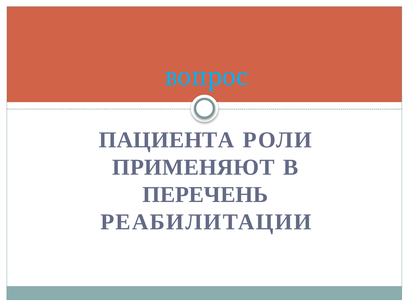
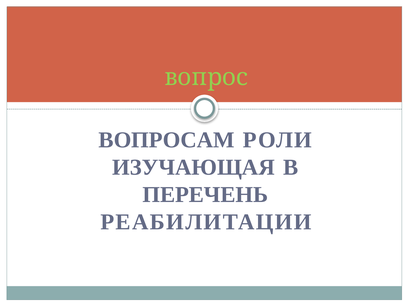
вопрос colour: light blue -> light green (206, 77)
ПАЦИЕНТА: ПАЦИЕНТА -> ВОПРОСАМ (167, 140)
ПРИМЕНЯЮТ: ПРИМЕНЯЮТ -> ИЗУЧАЮЩАЯ (194, 167)
